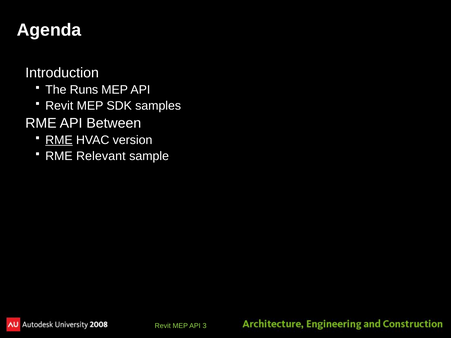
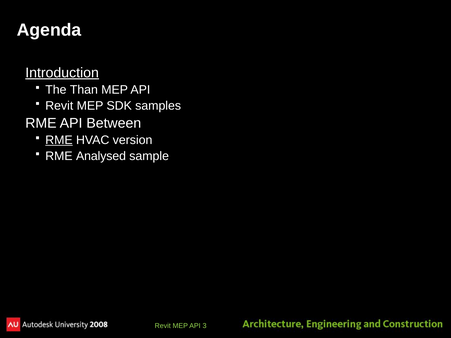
Introduction underline: none -> present (62, 73)
Runs: Runs -> Than (84, 90)
Relevant: Relevant -> Analysed (101, 156)
